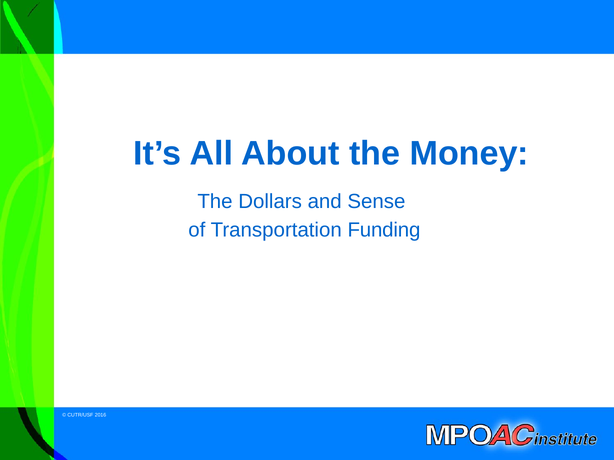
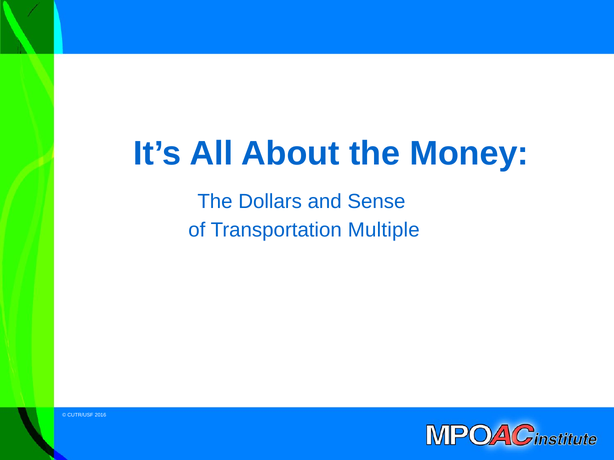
Funding: Funding -> Multiple (384, 230)
